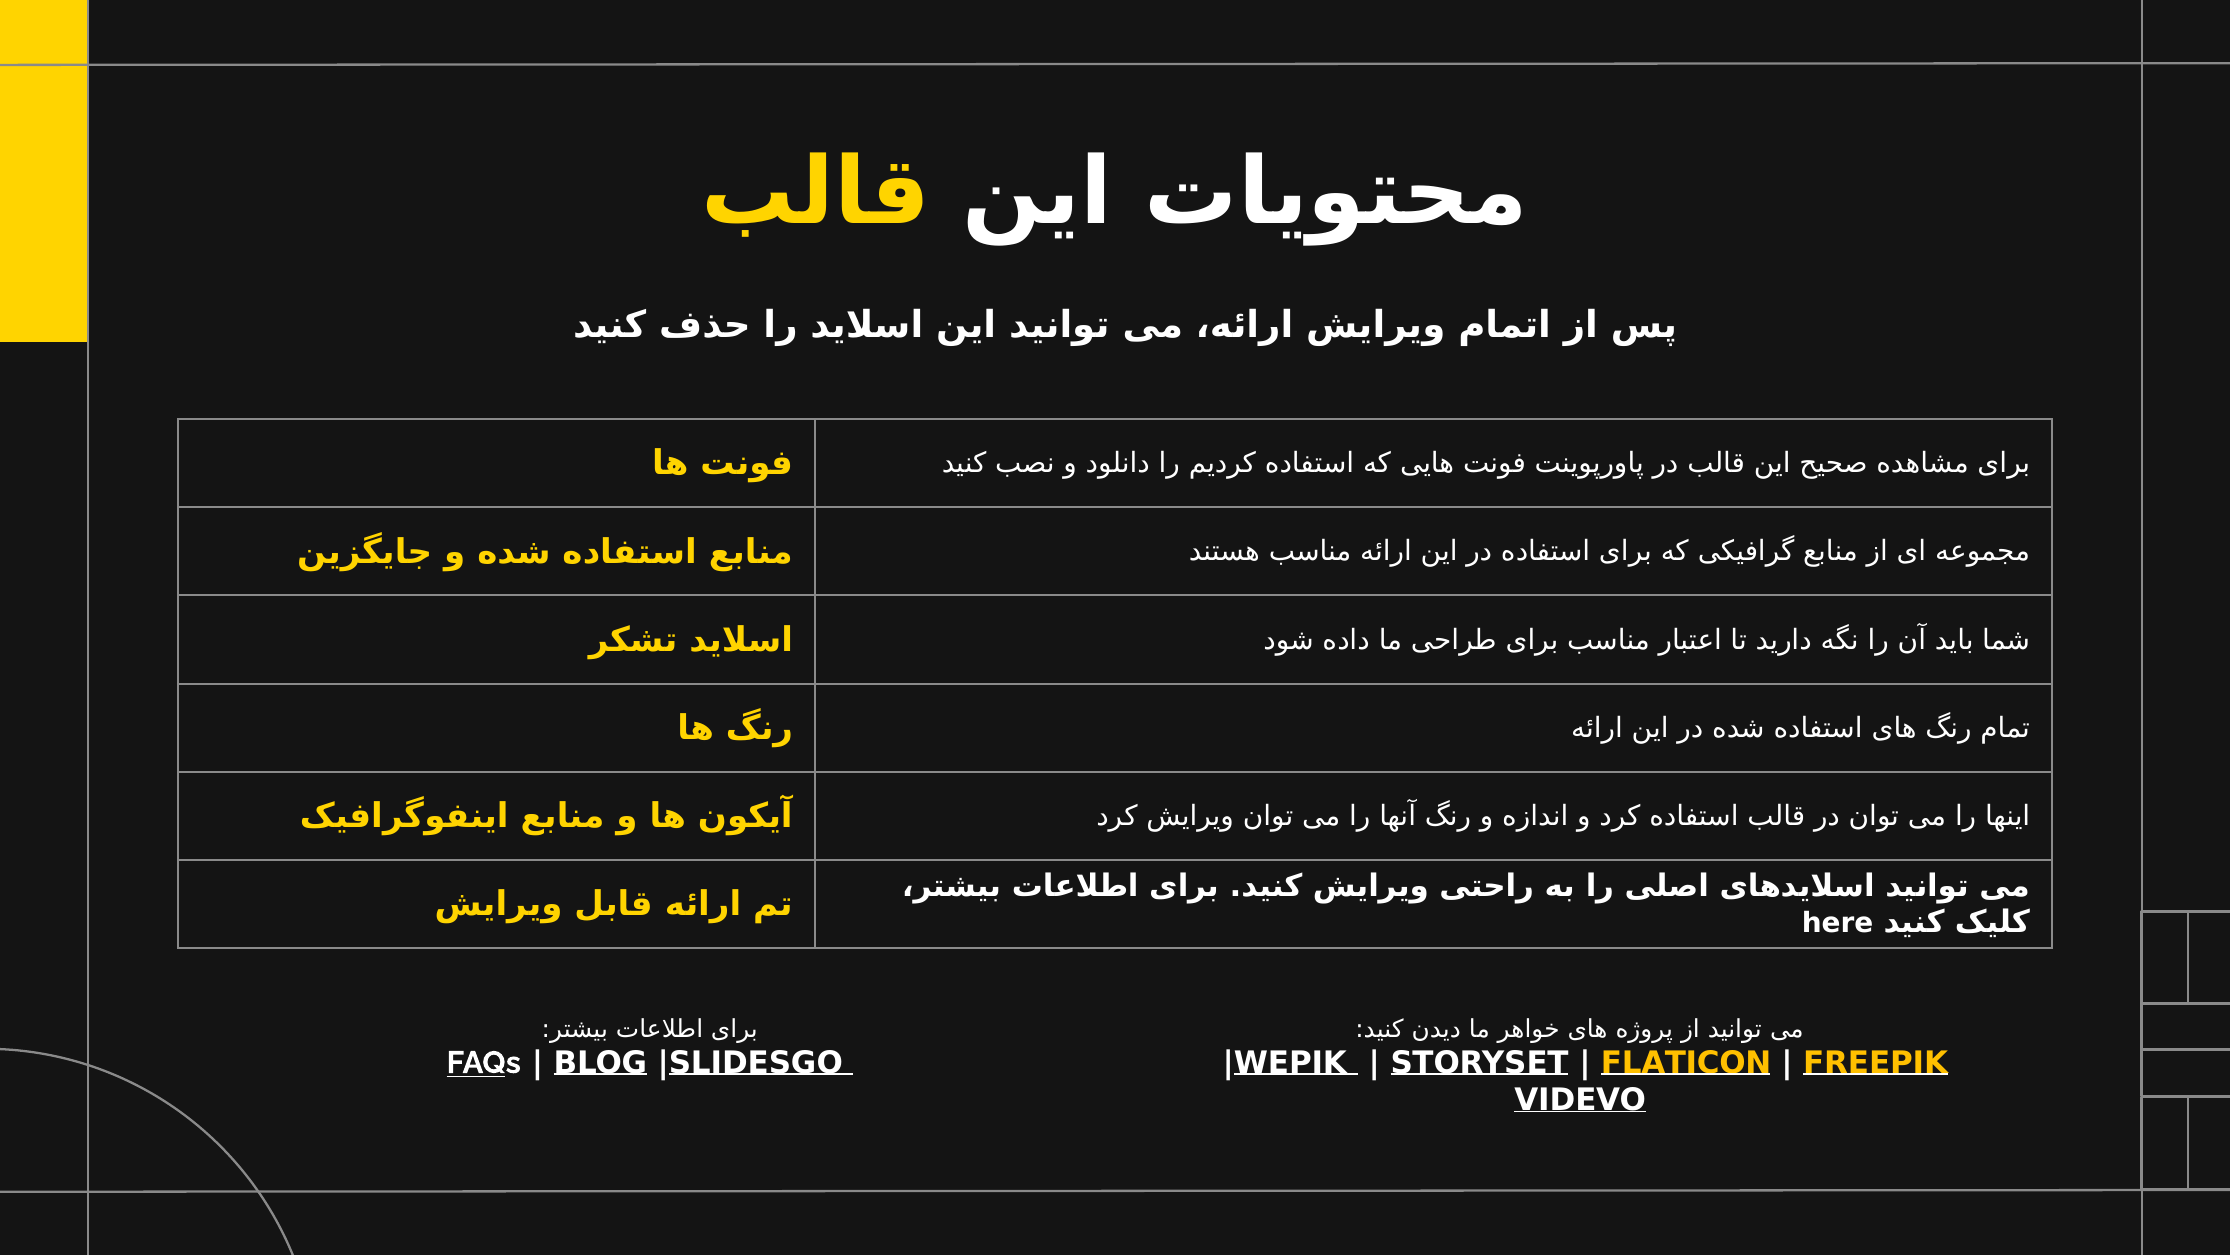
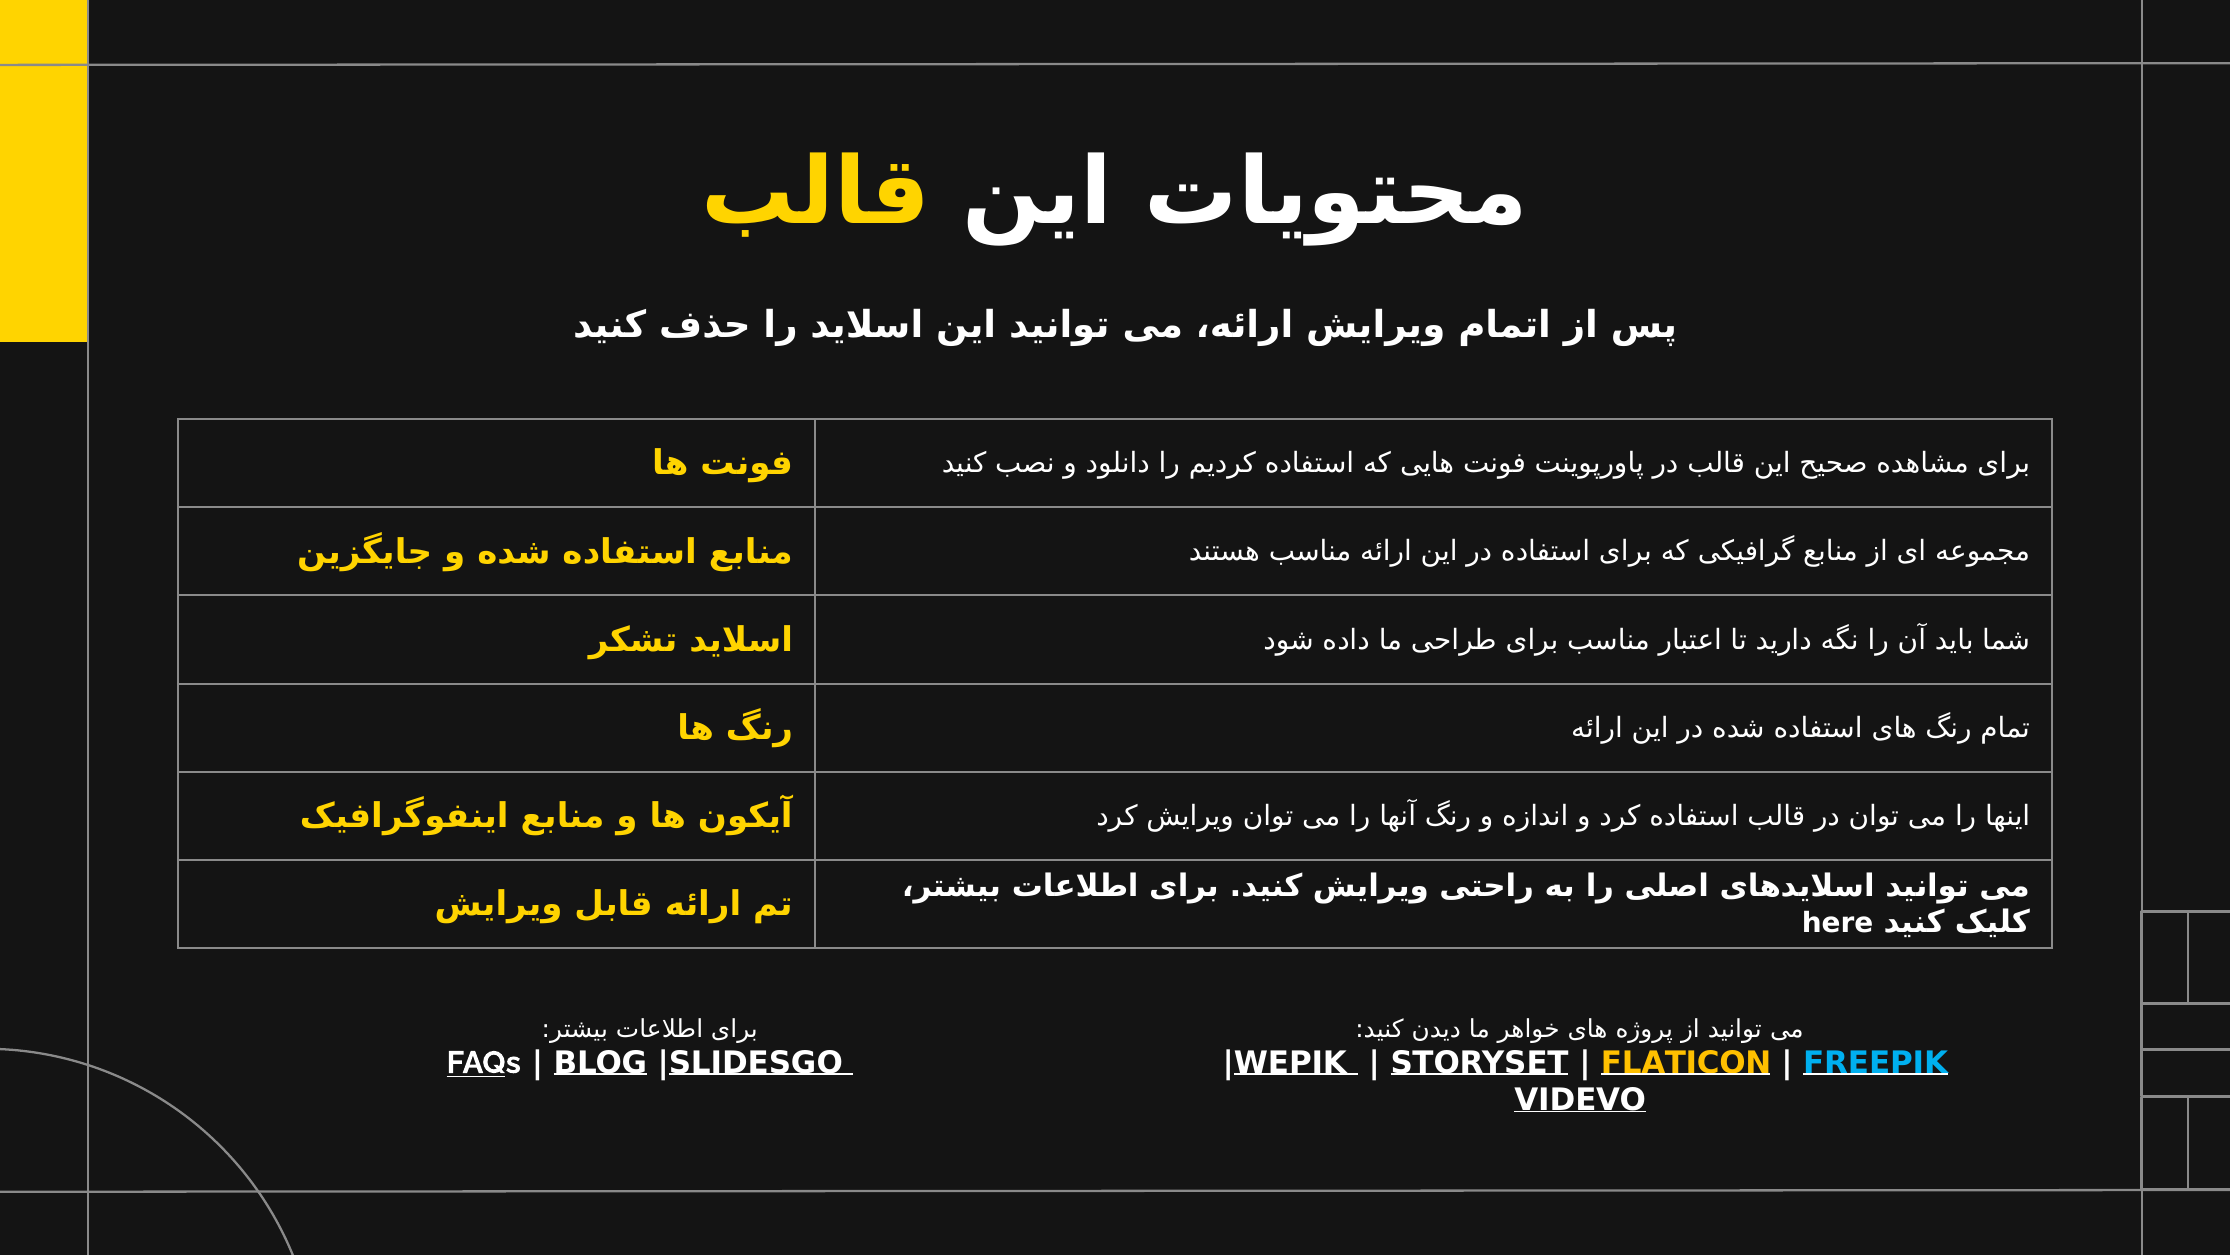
FREEPIK colour: yellow -> light blue (1876, 1062)
